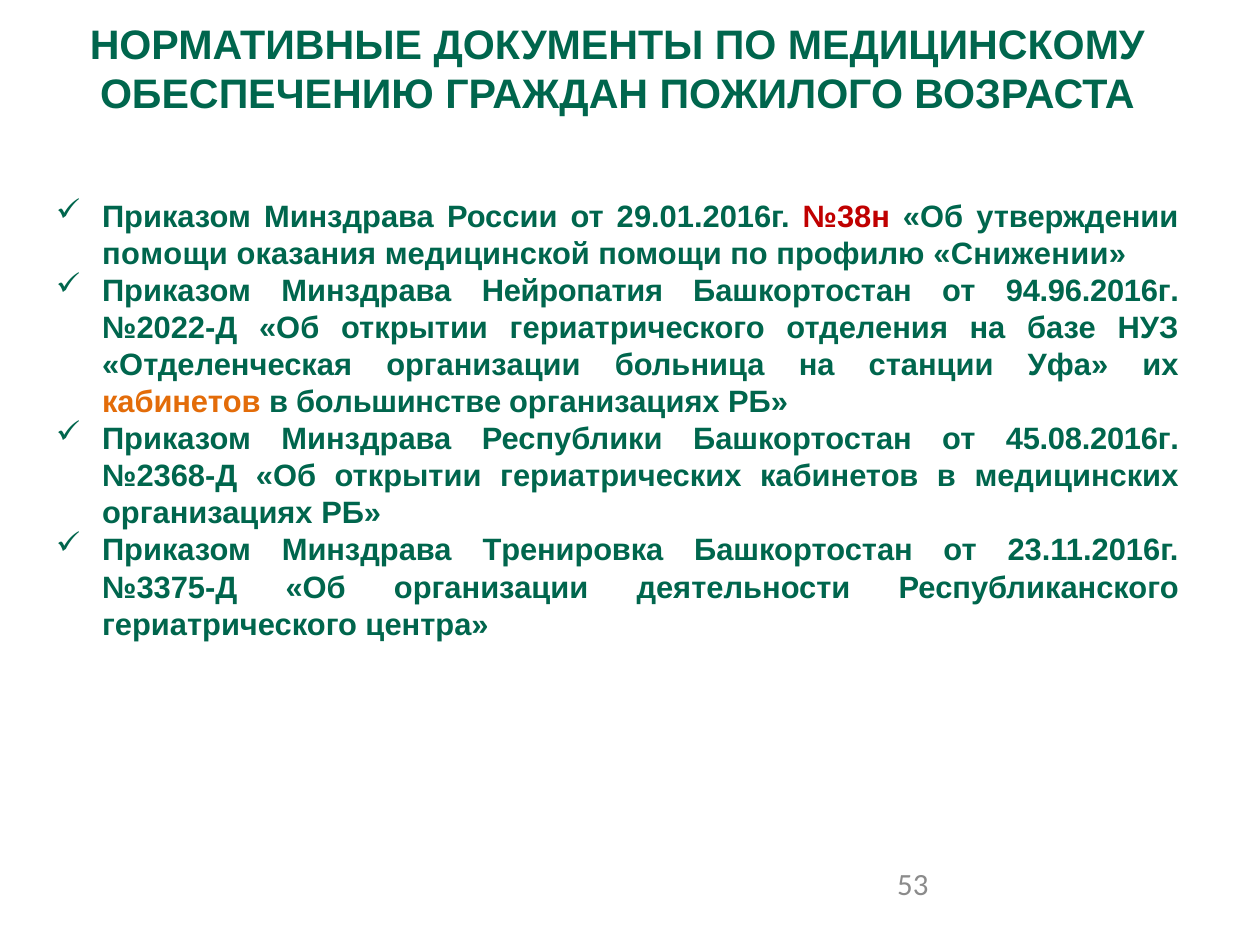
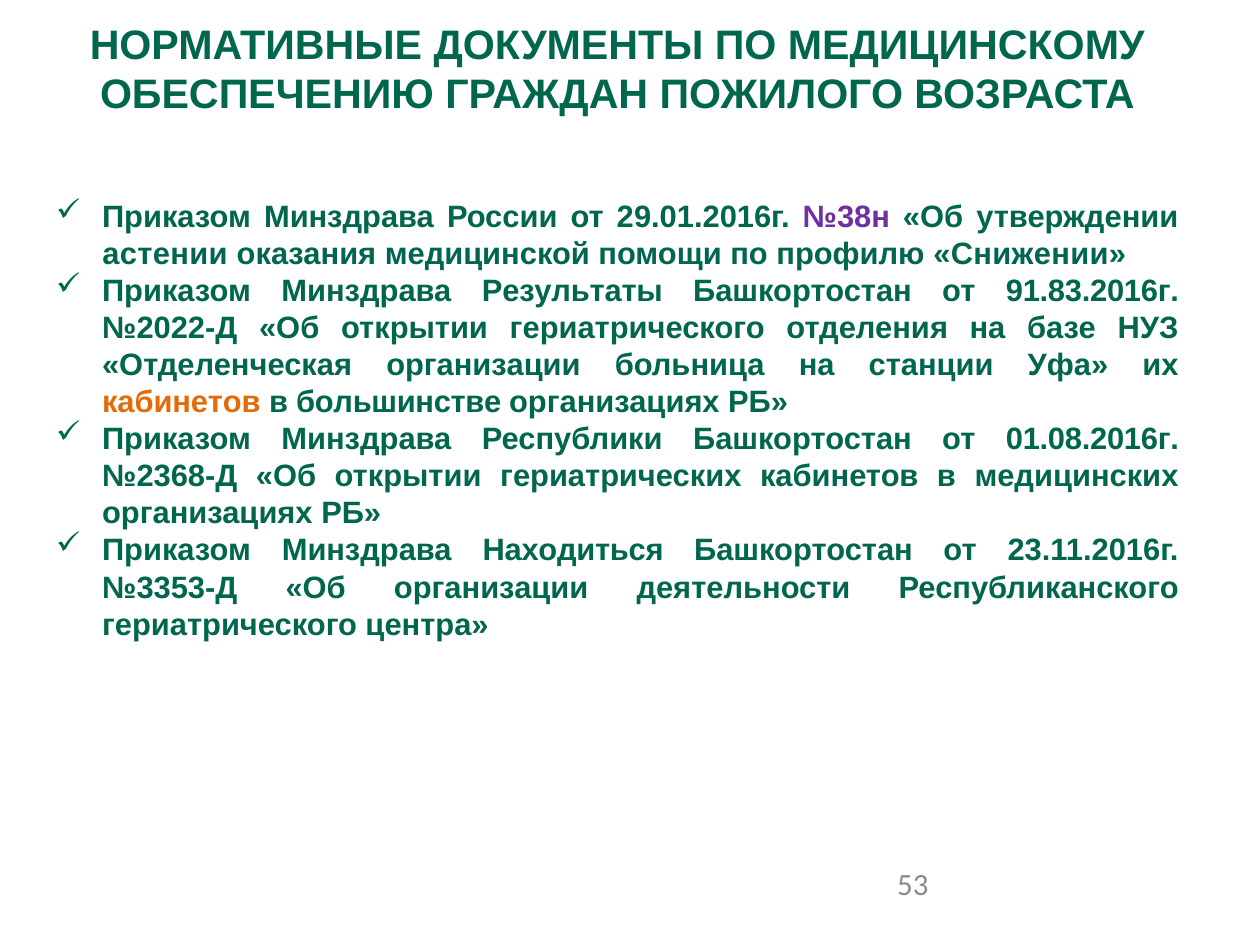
№38н colour: red -> purple (846, 218)
помощи: помощи -> астении (165, 255)
Нейропатия: Нейропатия -> Результаты (572, 292)
94.96.2016г: 94.96.2016г -> 91.83.2016г (1092, 292)
45.08.2016г: 45.08.2016г -> 01.08.2016г (1092, 440)
Тренировка: Тренировка -> Находиться (573, 551)
№3375-Д: №3375-Д -> №3353-Д (170, 588)
